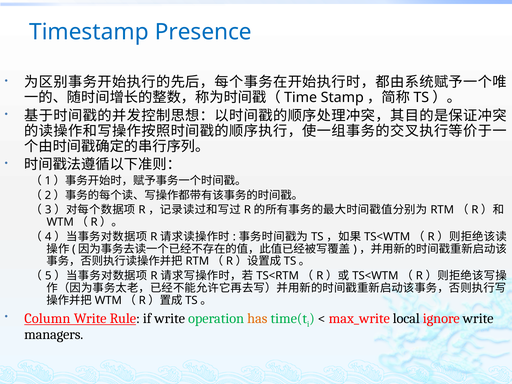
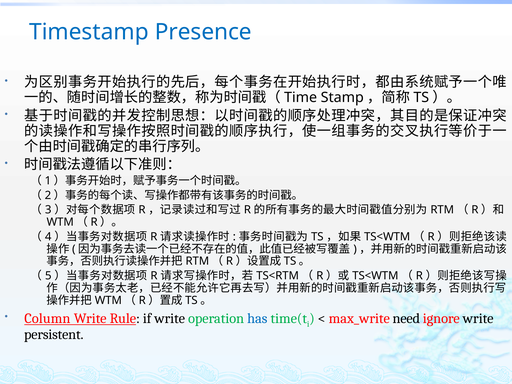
has colour: orange -> blue (257, 319)
local: local -> need (406, 319)
managers: managers -> persistent (54, 334)
